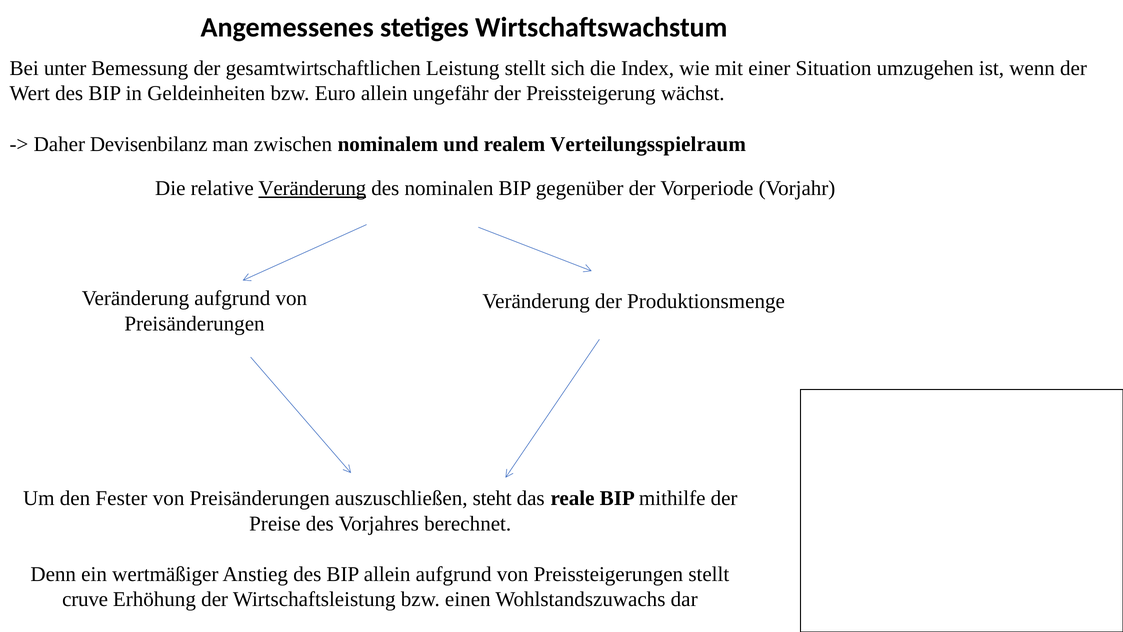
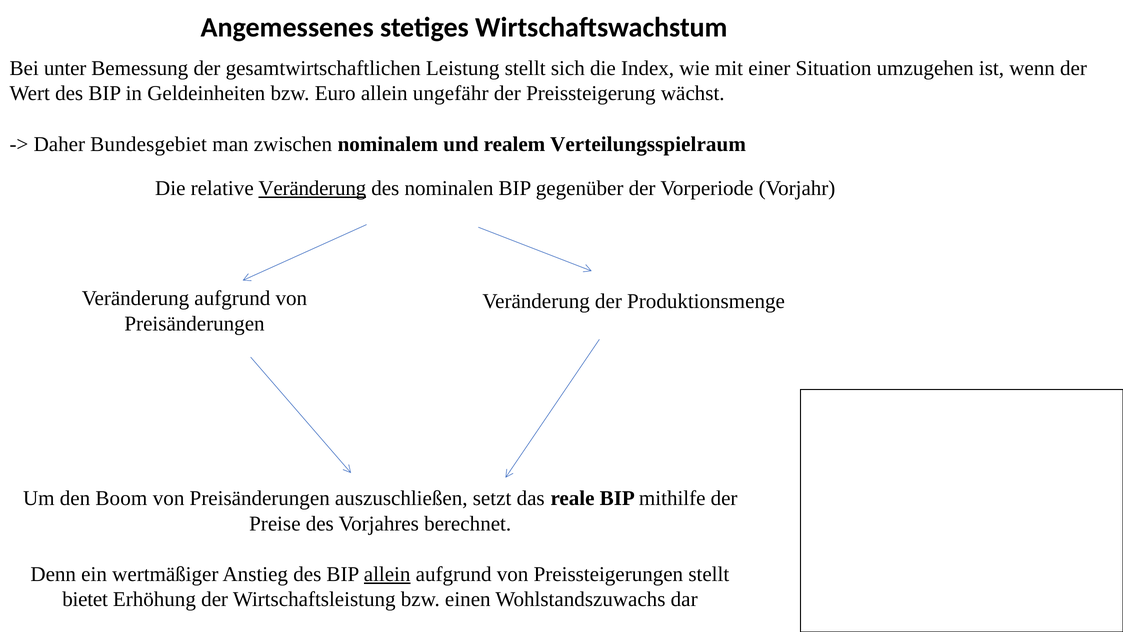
Devisenbilanz: Devisenbilanz -> Bundesgebiet (149, 144)
Fester: Fester -> Boom (121, 498)
steht: steht -> setzt (492, 498)
allein underline: none -> present (387, 574)
cruve: cruve -> bietet (85, 599)
